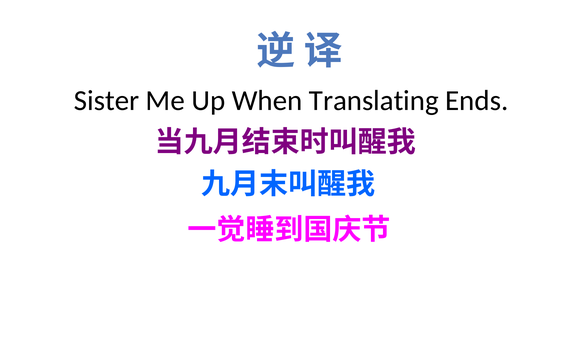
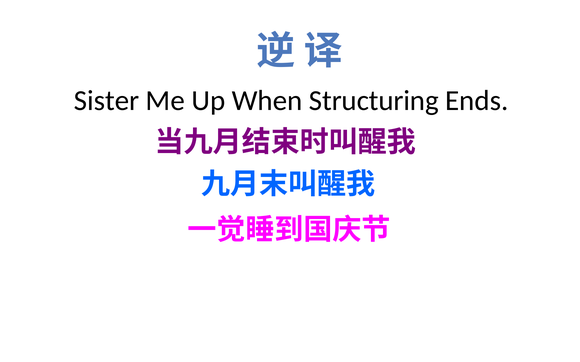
Translating: Translating -> Structuring (374, 101)
